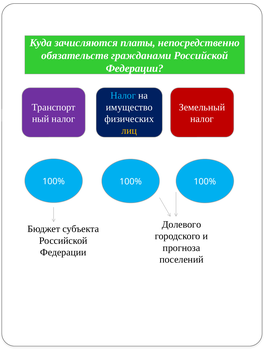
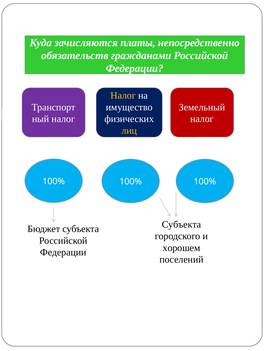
Налог colour: light blue -> yellow (123, 96)
Долевого: Долевого -> Субъекта (181, 225)
прогноза: прогноза -> хорошем (181, 249)
